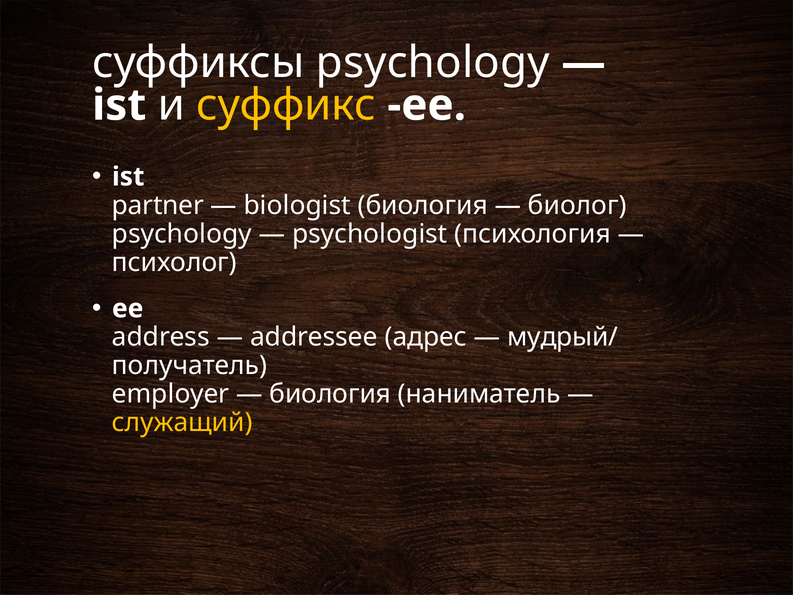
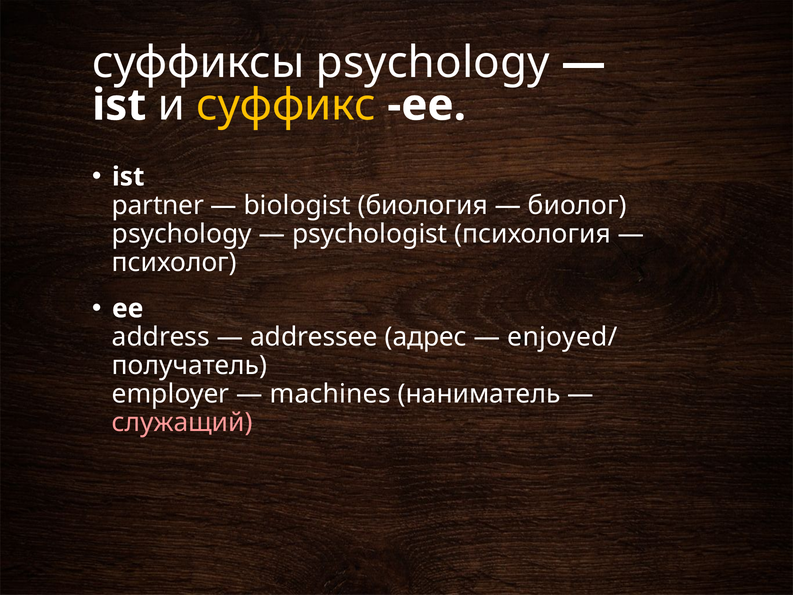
мудрый/: мудрый/ -> enjoyed/ (563, 337)
биология: биология -> machines (330, 394)
служащий colour: yellow -> pink (182, 423)
